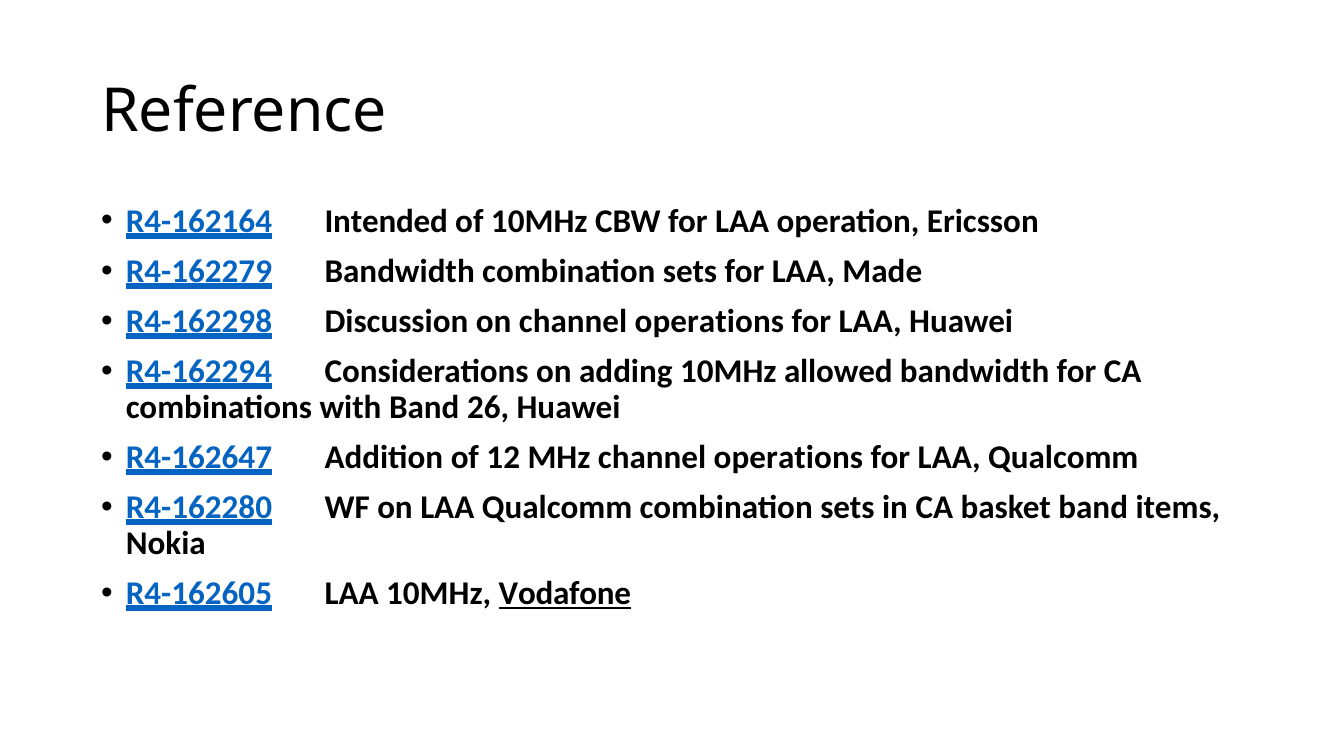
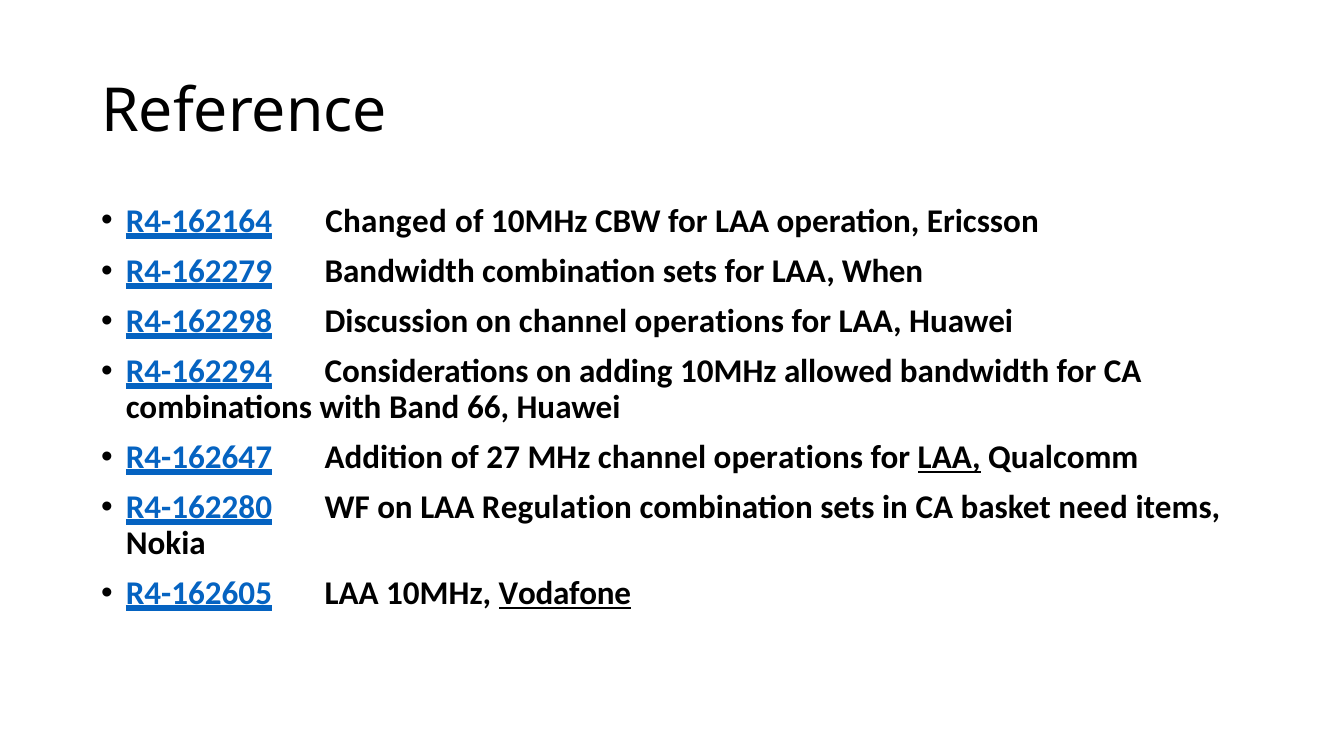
Intended: Intended -> Changed (386, 222)
Made: Made -> When (882, 272)
26: 26 -> 66 (488, 408)
12: 12 -> 27 (503, 458)
LAA underline: none -> present (949, 458)
on LAA Qualcomm: Qualcomm -> Regulation (557, 508)
basket band: band -> need (1093, 508)
